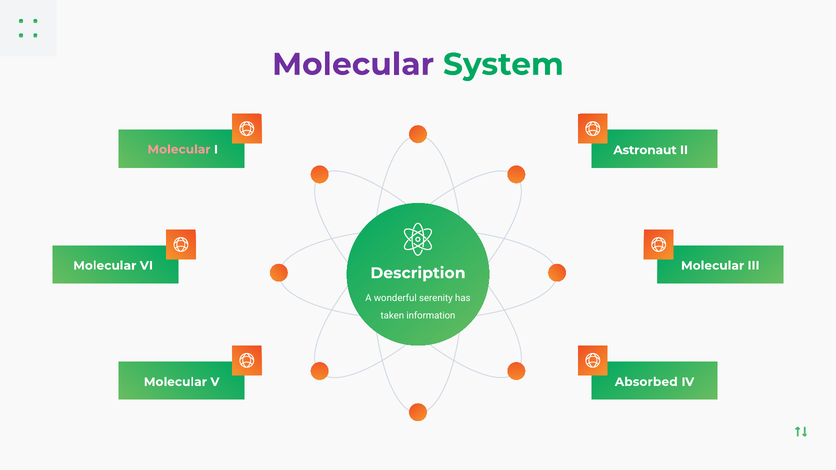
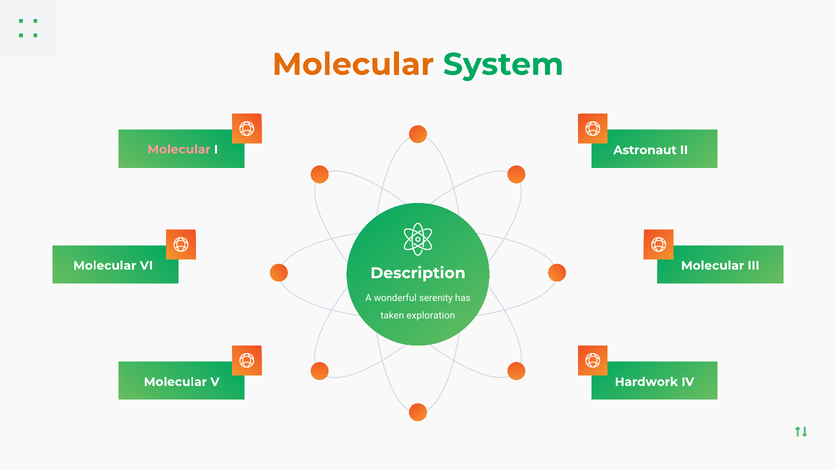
Molecular colour: purple -> orange (353, 64)
information: information -> exploration (431, 316)
Absorbed: Absorbed -> Hardwork (646, 382)
